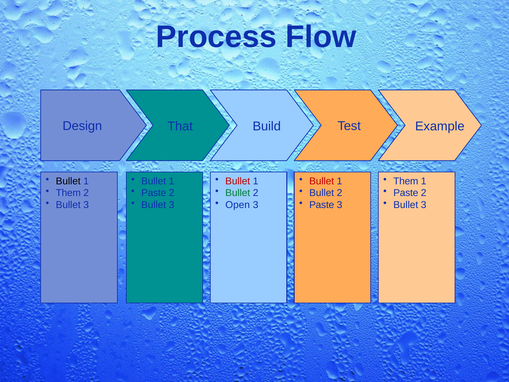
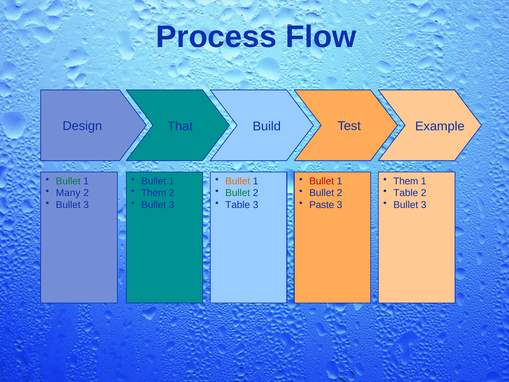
Bullet colour: black -> green (68, 181)
Bullet colour: red -> orange (238, 181)
Them: Them -> Many (68, 193)
Paste: Paste -> Them (154, 193)
Paste: Paste -> Table (406, 193)
Open: Open -> Table (238, 205)
